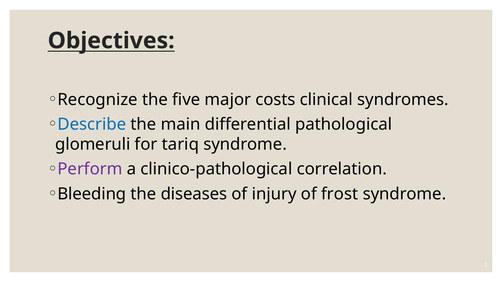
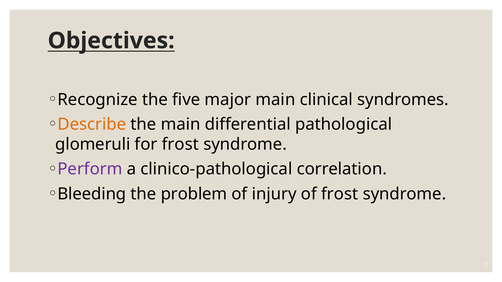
major costs: costs -> main (275, 100)
Describe colour: blue -> orange (92, 124)
for tariq: tariq -> frost (180, 145)
diseases: diseases -> problem (194, 194)
